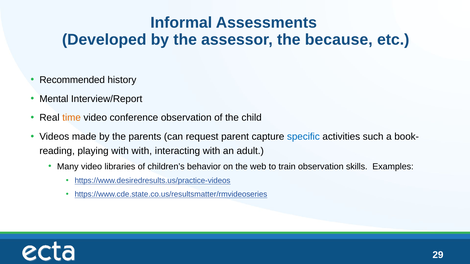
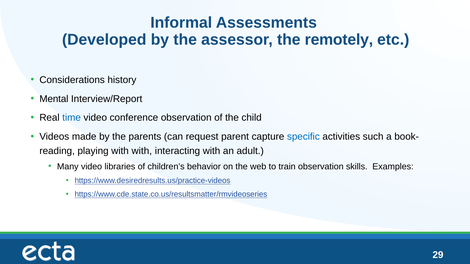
because: because -> remotely (339, 40)
Recommended: Recommended -> Considerations (72, 80)
time colour: orange -> blue (72, 118)
